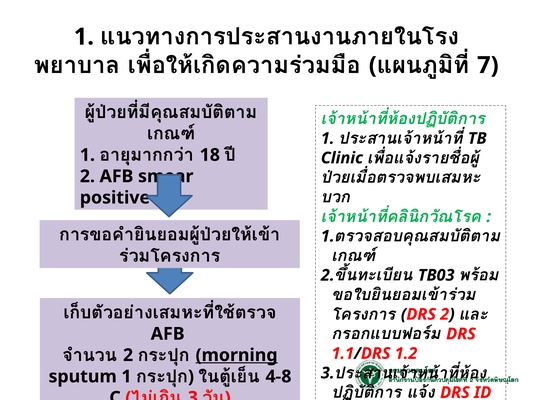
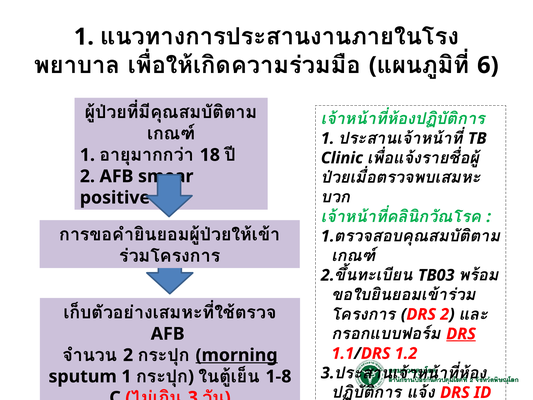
7: 7 -> 6 (488, 65)
DRS underline: none -> present (461, 334)
4-8: 4-8 -> 1-8 (278, 376)
